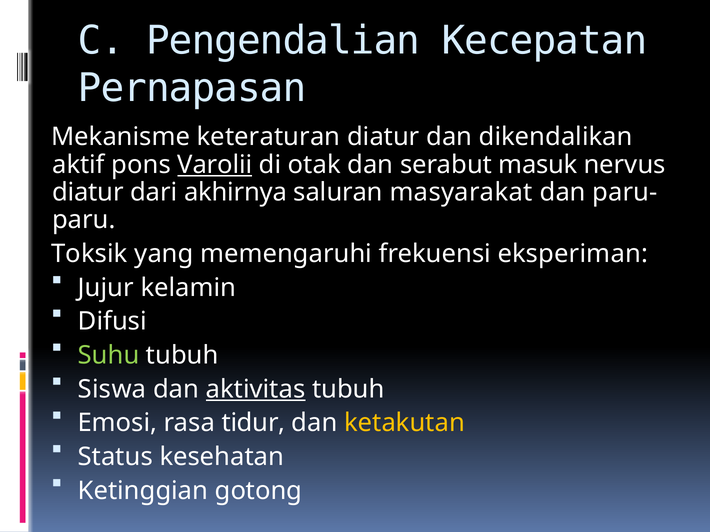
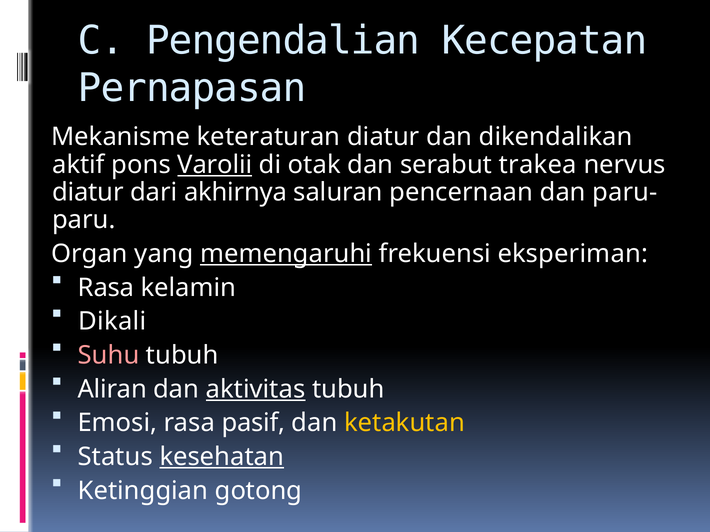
masuk: masuk -> trakea (538, 165)
masyarakat: masyarakat -> pencernaan (461, 192)
Toksik: Toksik -> Organ (89, 254)
memengaruhi underline: none -> present (286, 254)
Jujur: Jujur -> Rasa (106, 288)
Difusi: Difusi -> Dikali (112, 322)
Suhu colour: light green -> pink (109, 356)
Siswa: Siswa -> Aliran (112, 390)
tidur: tidur -> pasif (253, 423)
kesehatan underline: none -> present (222, 457)
